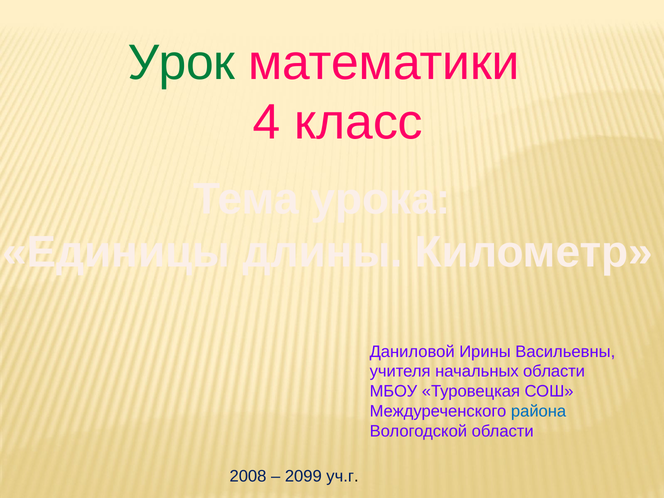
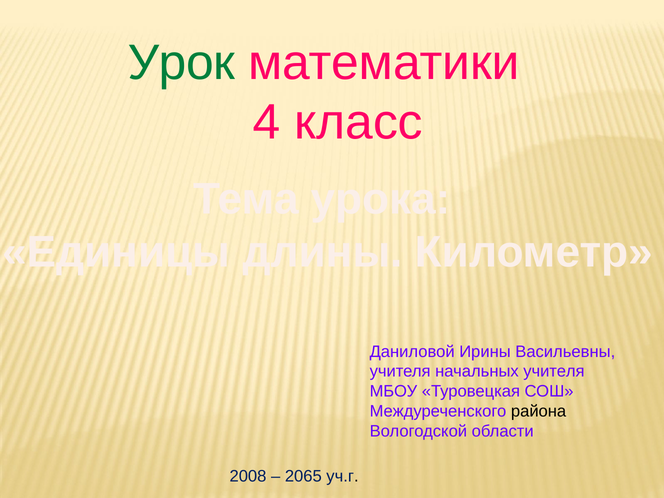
начальных области: области -> учителя (554, 371)
района colour: blue -> black (539, 411)
2099: 2099 -> 2065 (303, 476)
